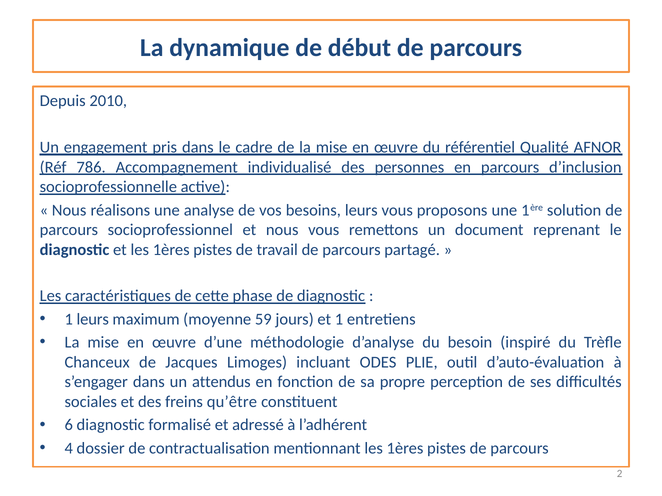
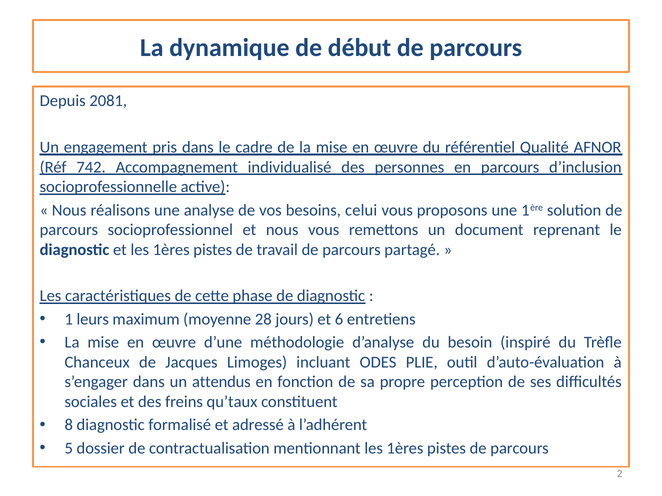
2010: 2010 -> 2081 (108, 101)
786: 786 -> 742 (91, 167)
besoins leurs: leurs -> celui (361, 210)
59: 59 -> 28 (263, 319)
et 1: 1 -> 6 (339, 319)
qu’être: qu’être -> qu’taux (232, 402)
6: 6 -> 8 (69, 425)
4: 4 -> 5 (69, 449)
